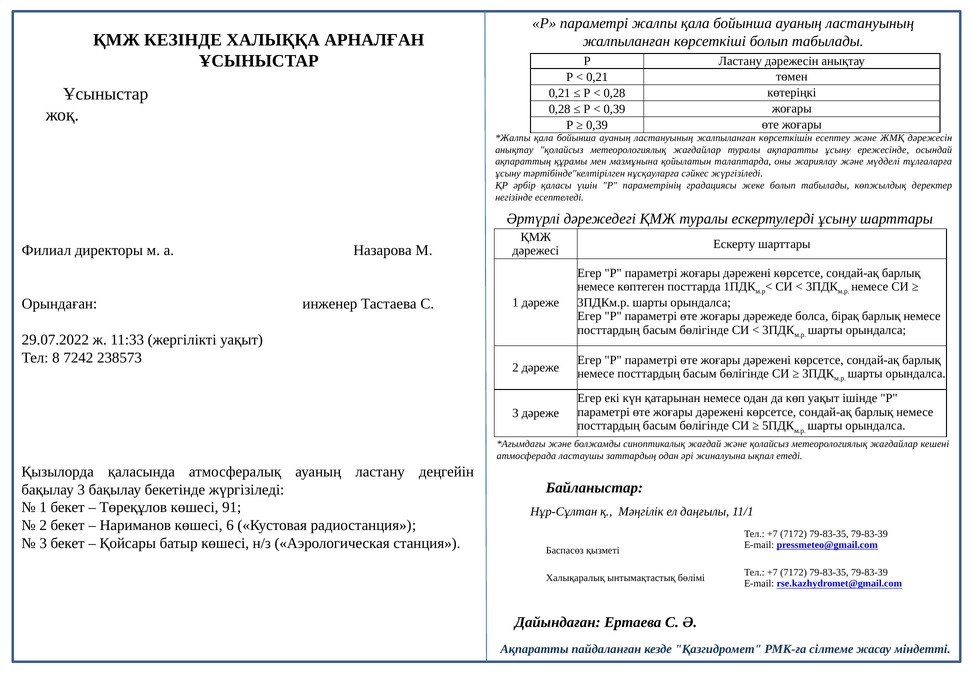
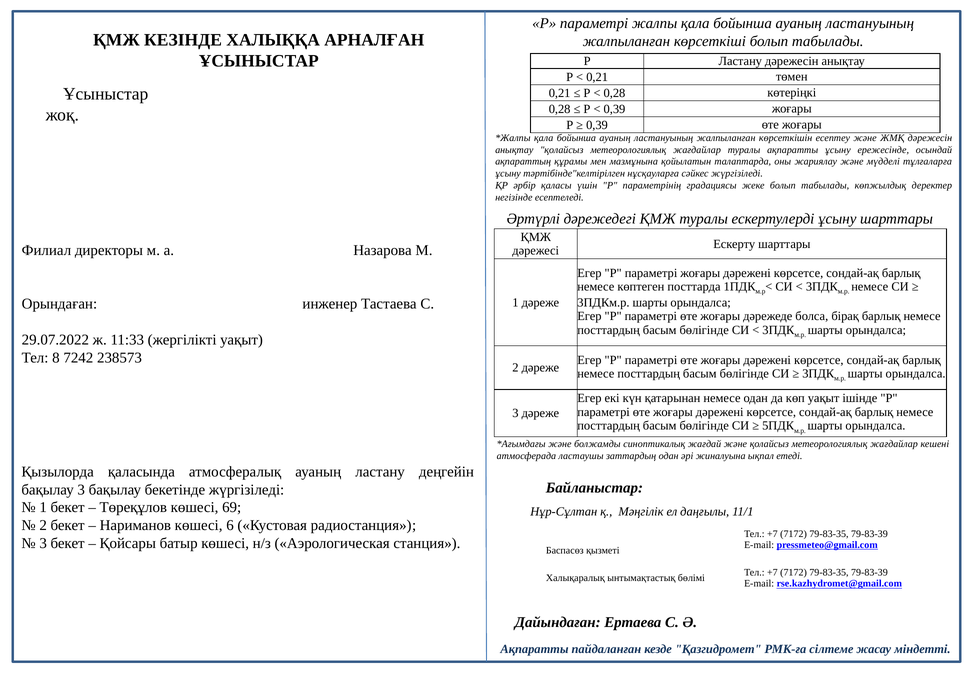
91: 91 -> 69 (232, 508)
